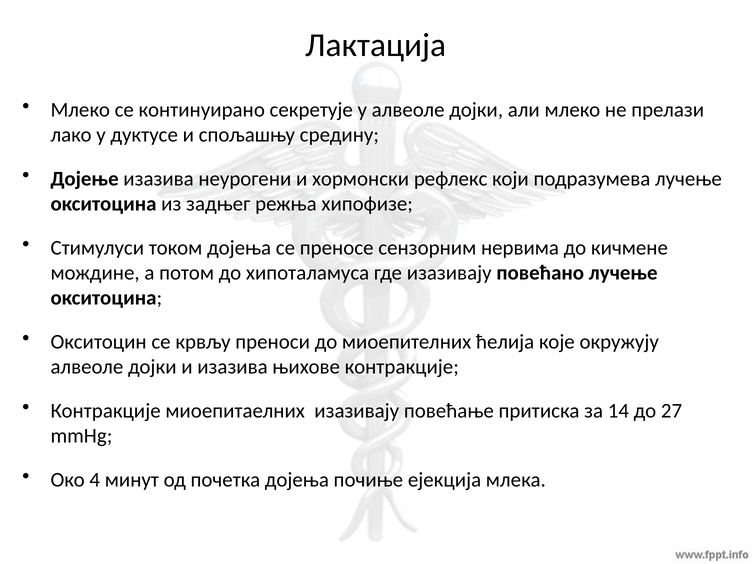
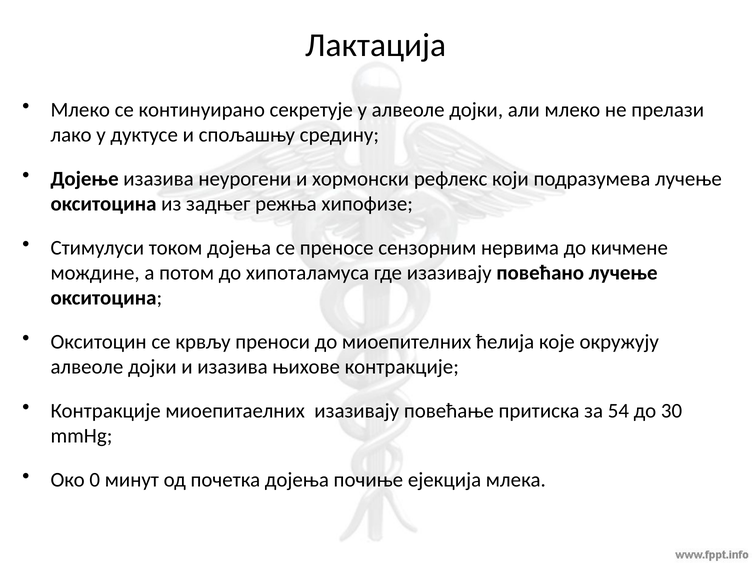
14: 14 -> 54 (618, 411)
27: 27 -> 30 (672, 411)
4: 4 -> 0 (95, 480)
